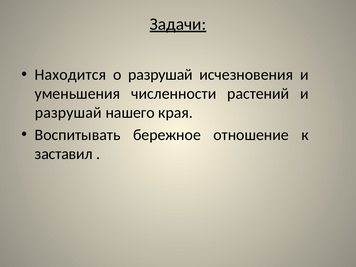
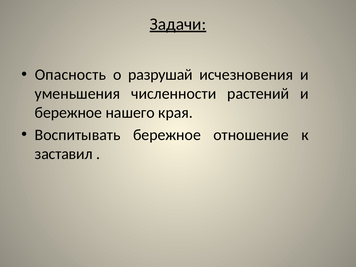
Находится: Находится -> Опасность (70, 75)
разрушай: разрушай -> бережное (68, 113)
